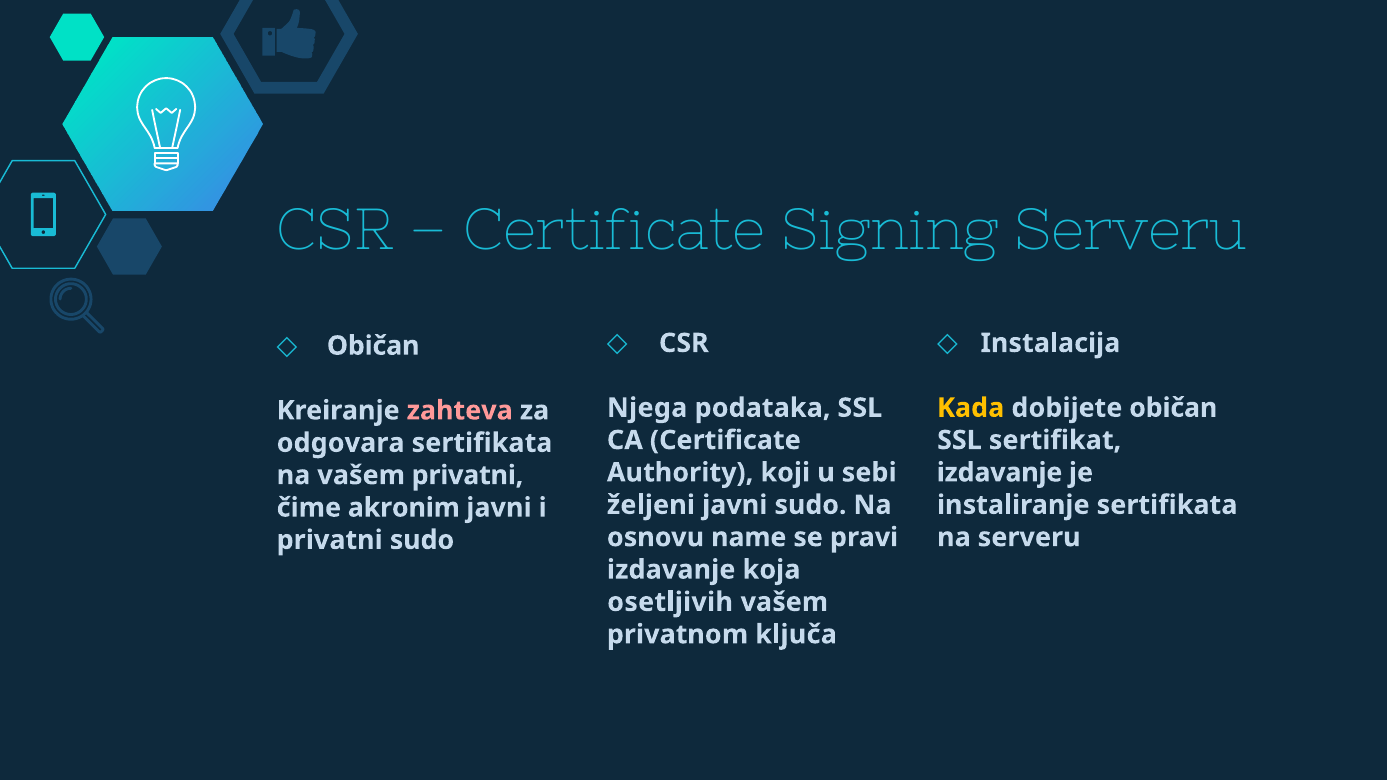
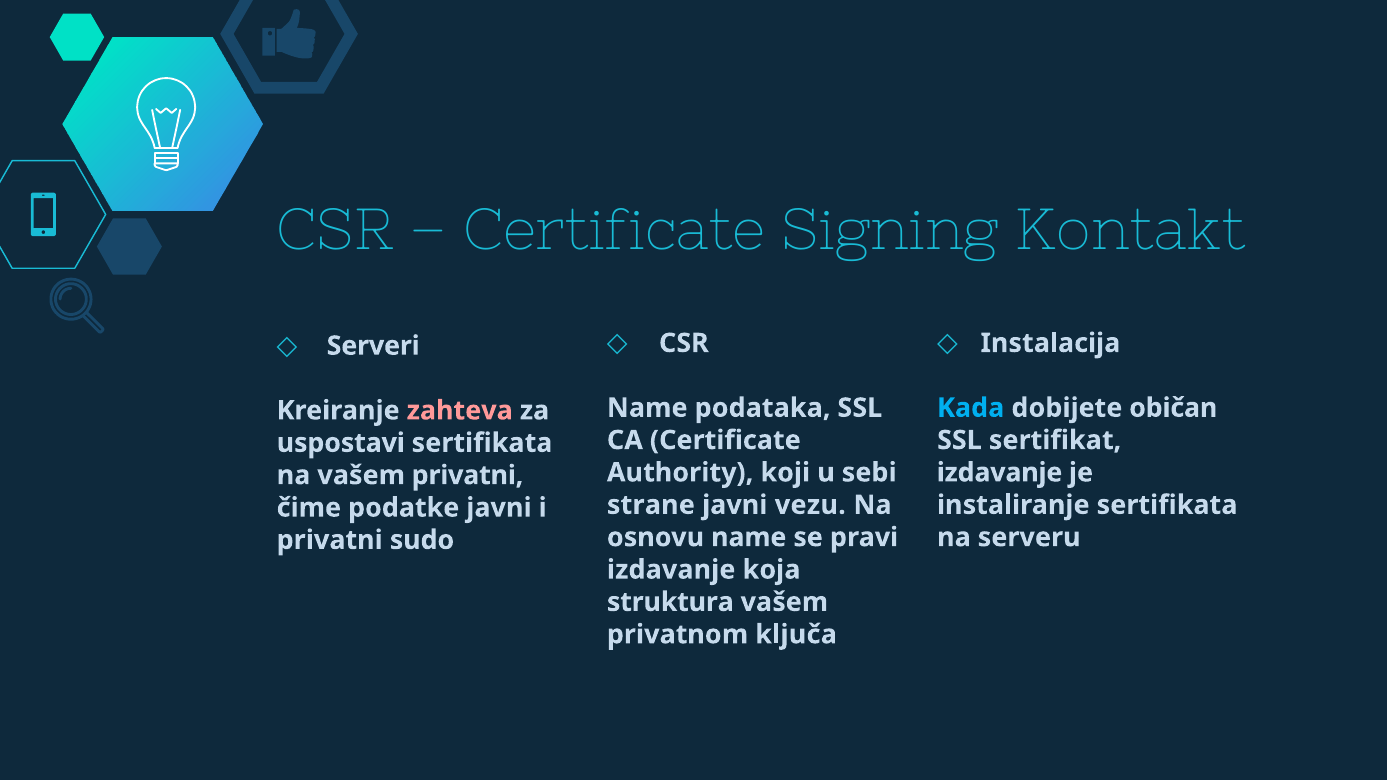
Signing Serveru: Serveru -> Kontakt (1130, 231)
Običan: Običan -> Serveri (373, 346)
Njega: Njega -> Name (647, 408)
Kada colour: yellow -> light blue (971, 408)
odgovara: odgovara -> uspostavi (341, 443)
željeni: željeni -> strane (651, 505)
javni sudo: sudo -> vezu (810, 505)
akronim: akronim -> podatke (404, 508)
osetljivih: osetljivih -> struktura (670, 602)
